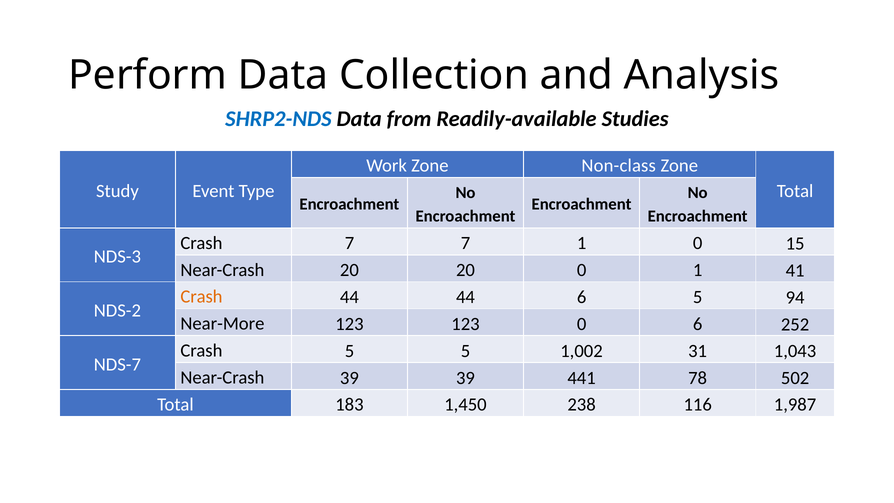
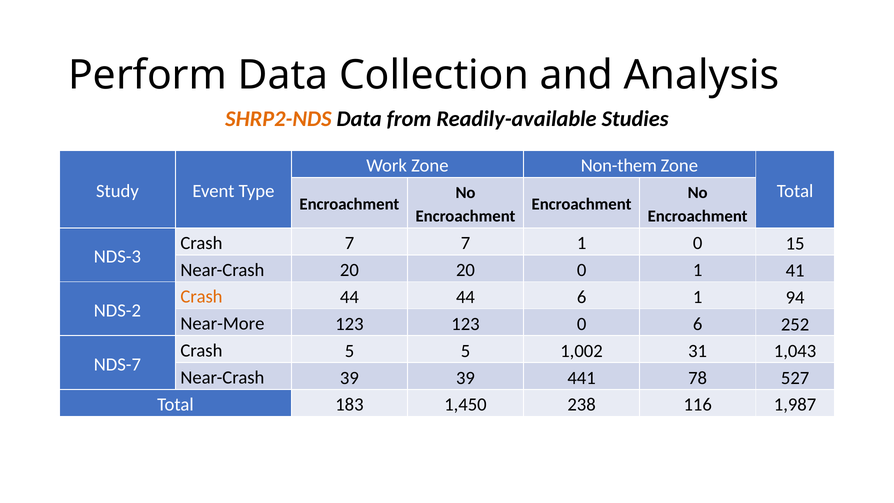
SHRP2-NDS colour: blue -> orange (278, 119)
Non-class: Non-class -> Non-them (619, 166)
6 5: 5 -> 1 (698, 297)
502: 502 -> 527 (795, 378)
